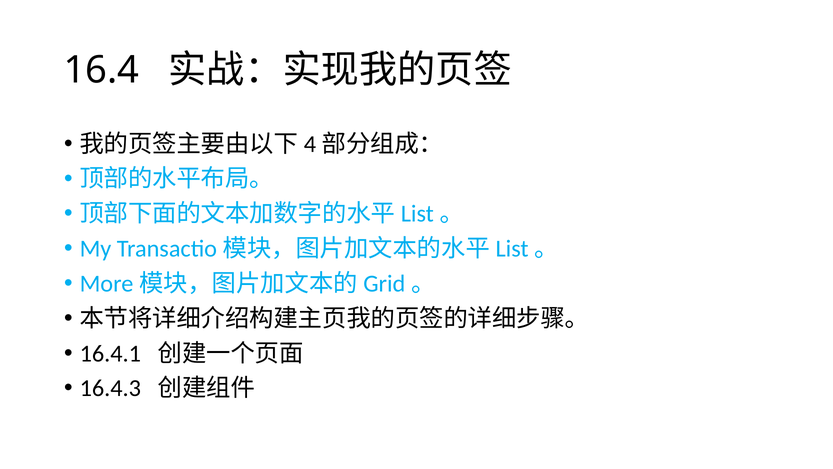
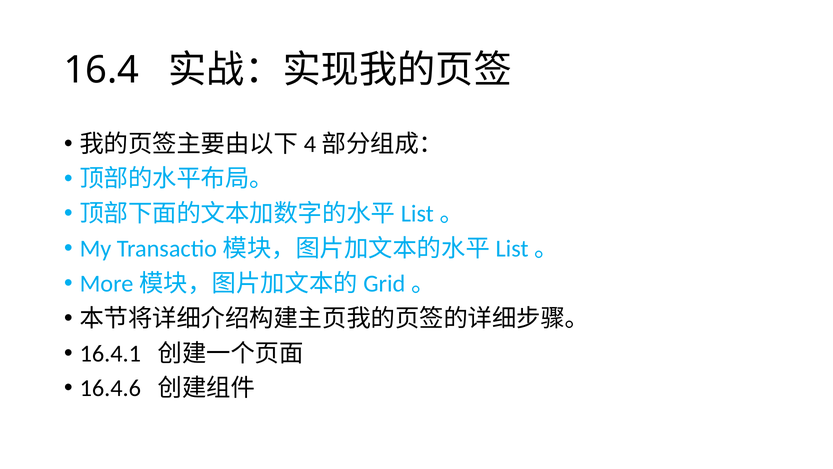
16.4.3: 16.4.3 -> 16.4.6 (110, 388)
